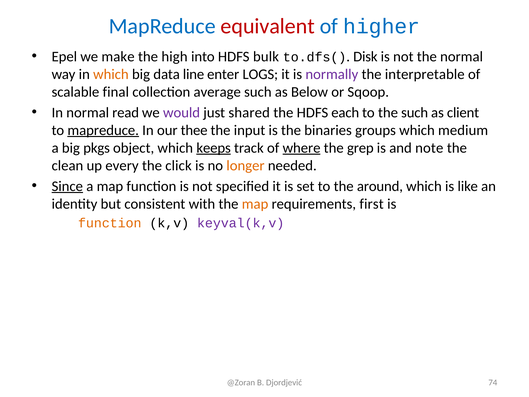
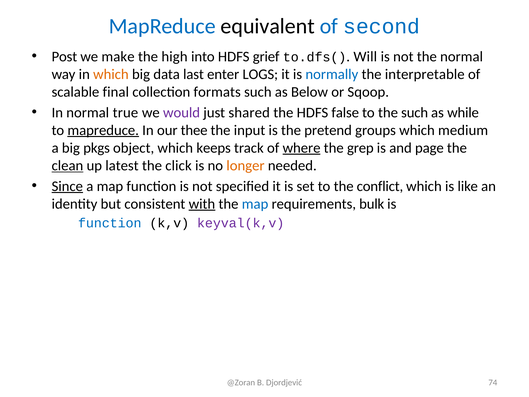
equivalent colour: red -> black (268, 26)
higher: higher -> second (382, 26)
Epel: Epel -> Post (64, 57)
bulk: bulk -> grief (266, 57)
Disk: Disk -> Will (365, 57)
line: line -> last (194, 74)
normally colour: purple -> blue (332, 74)
average: average -> formats (217, 92)
read: read -> true (125, 113)
each: each -> false (345, 113)
client: client -> while (463, 113)
binaries: binaries -> pretend (328, 130)
keeps underline: present -> none (214, 148)
note: note -> page (429, 148)
clean underline: none -> present (67, 166)
every: every -> latest (122, 166)
around: around -> conflict (380, 186)
with underline: none -> present (202, 204)
map colour: orange -> blue (255, 204)
first: first -> bulk (372, 204)
function colour: orange -> blue (110, 223)
